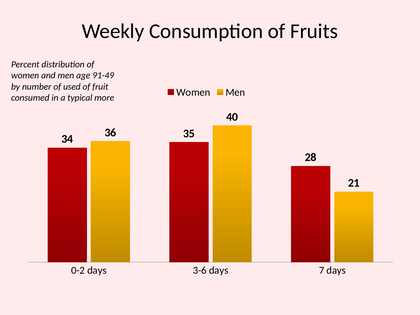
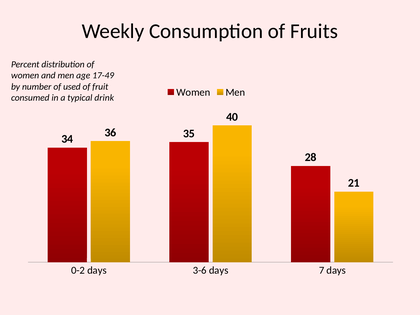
91-49: 91-49 -> 17-49 (103, 75)
more: more -> drink (104, 98)
